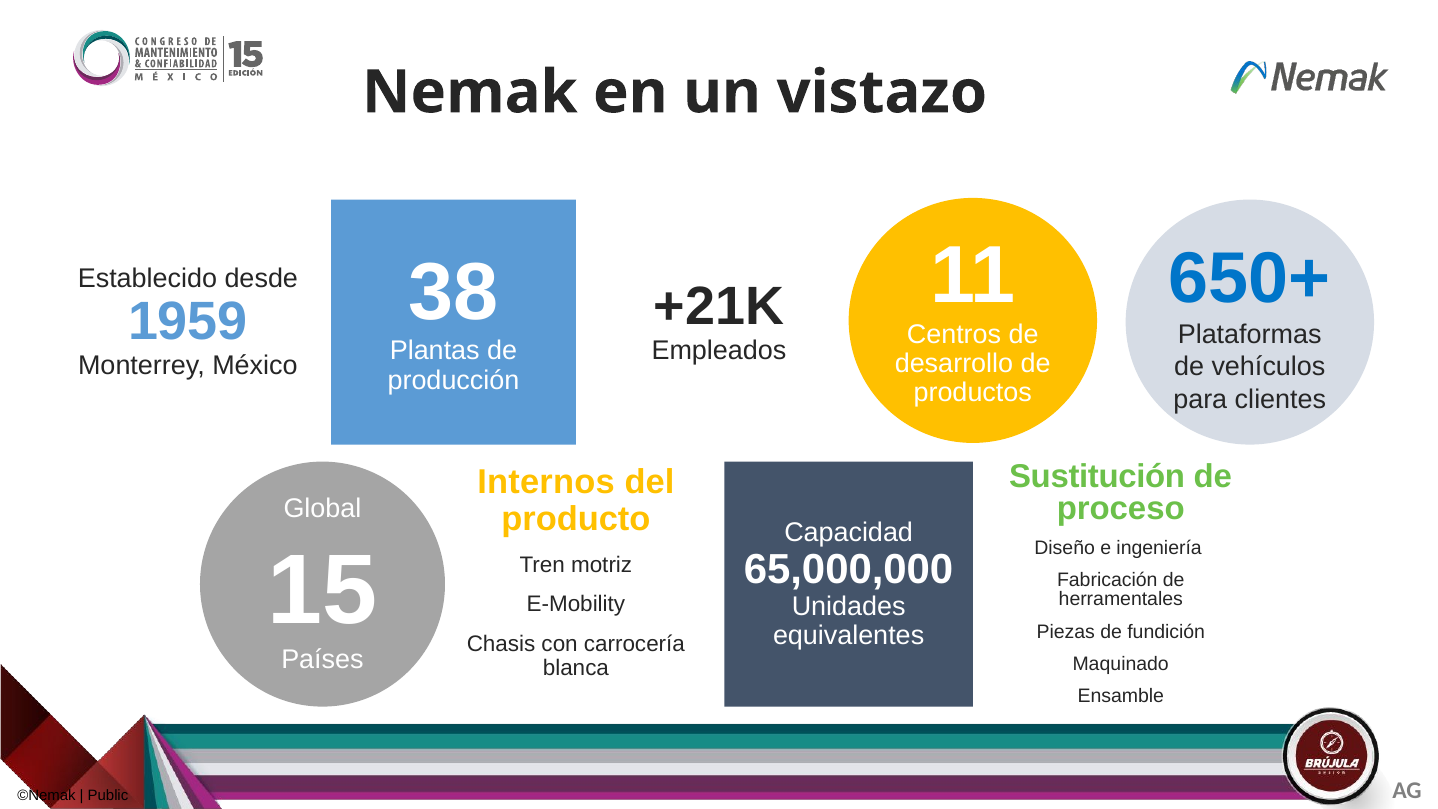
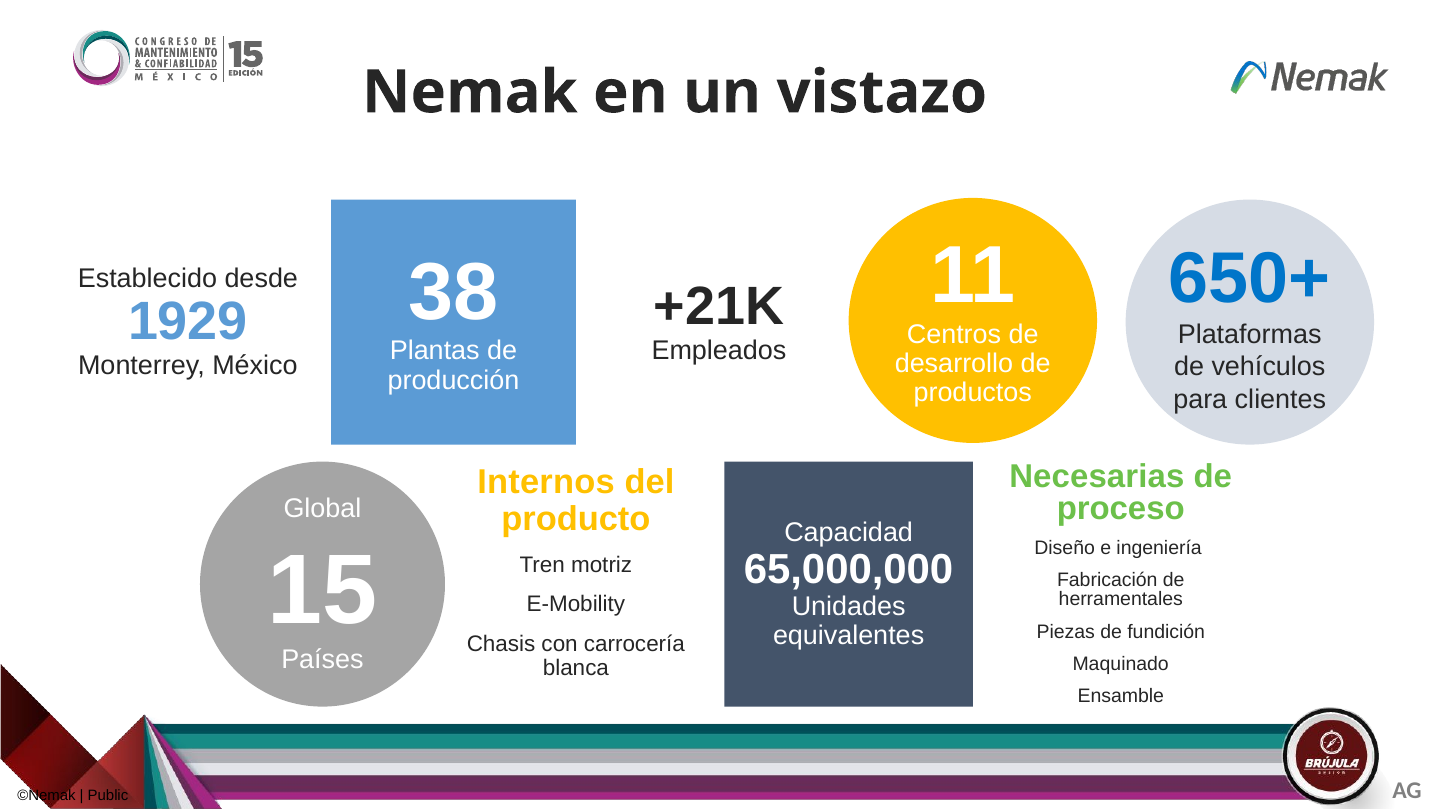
1959: 1959 -> 1929 (188, 322)
Sustitución: Sustitución -> Necesarias (1097, 476)
